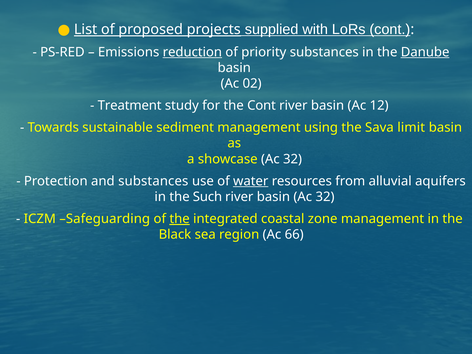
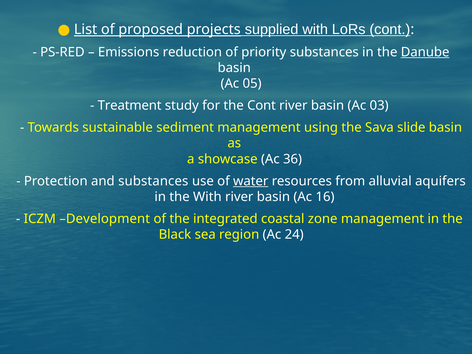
reduction underline: present -> none (192, 52)
02: 02 -> 05 (252, 84)
12: 12 -> 03 (379, 106)
limit: limit -> slide (411, 128)
showcase Ac 32: 32 -> 36 (293, 159)
the Such: Such -> With (207, 197)
basin Ac 32: 32 -> 16 (325, 197)
Safeguarding: Safeguarding -> Development (105, 219)
the underline: present -> none (180, 219)
66: 66 -> 24 (294, 235)
